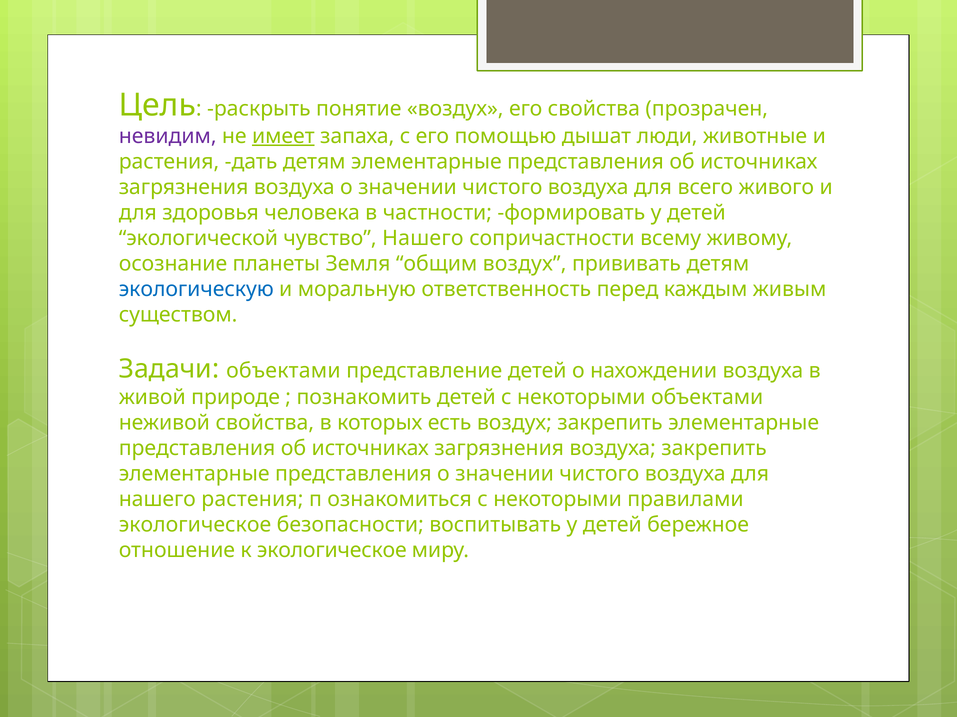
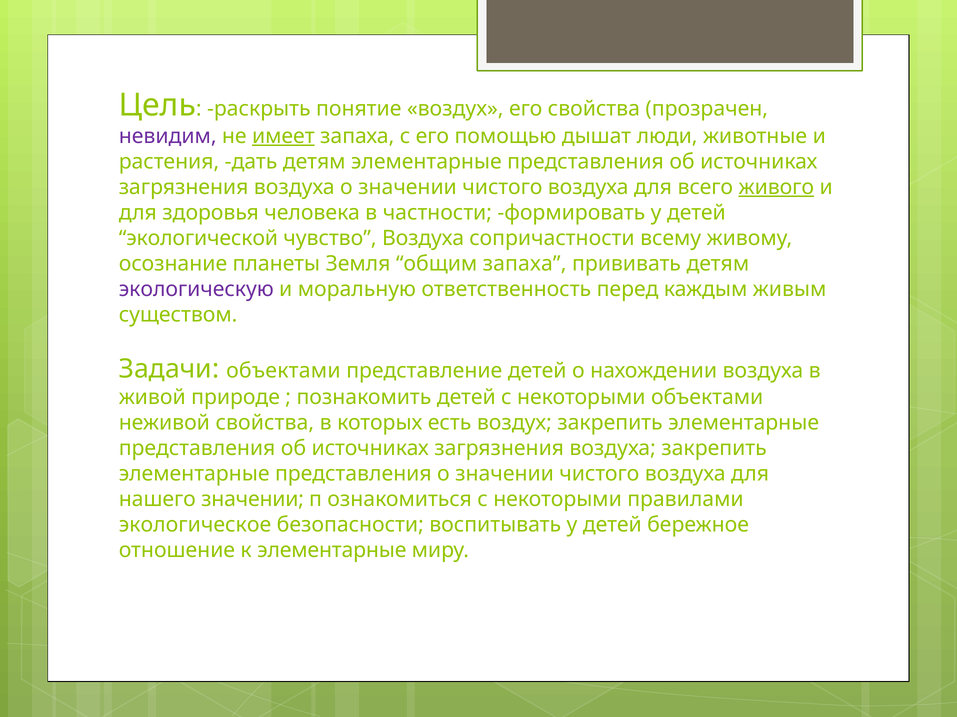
живого underline: none -> present (776, 187)
чувство Нашего: Нашего -> Воздуха (423, 238)
общим воздух: воздух -> запаха (525, 264)
экологическую colour: blue -> purple (196, 289)
нашего растения: растения -> значении (253, 500)
к экологическое: экологическое -> элементарные (332, 551)
